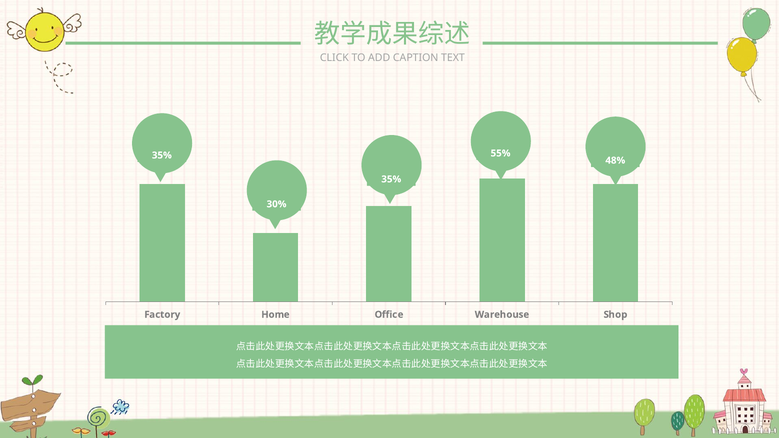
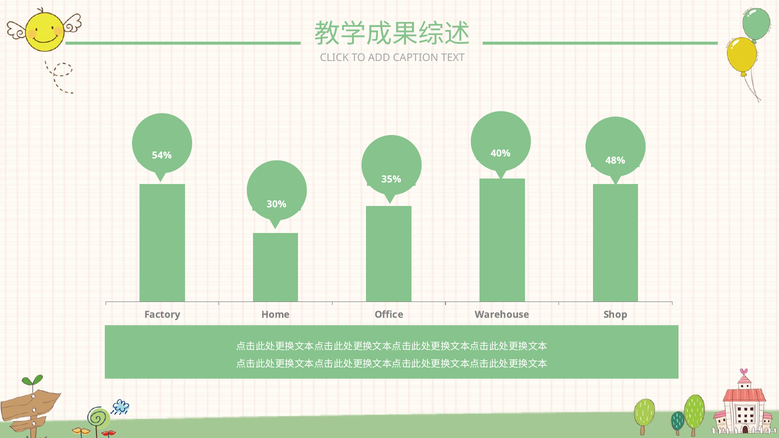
55%: 55% -> 40% (501, 153)
35%: 35% -> 54% (162, 155)
